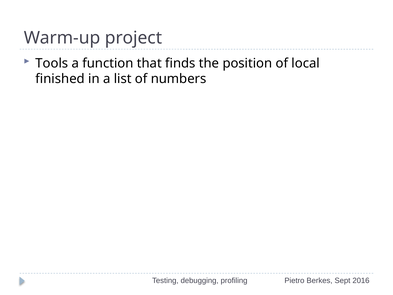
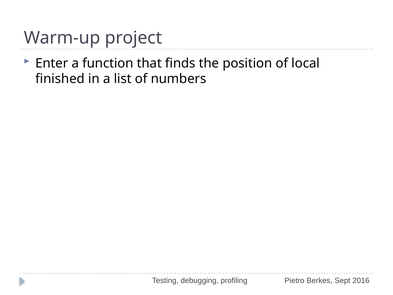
Tools: Tools -> Enter (52, 63)
